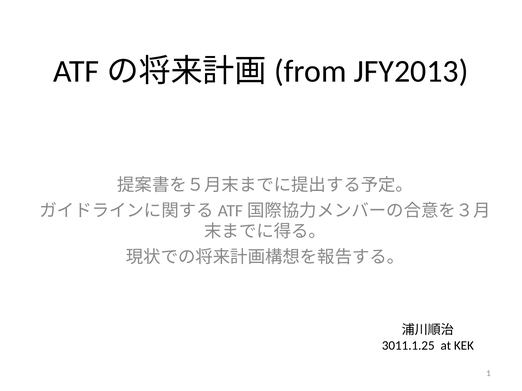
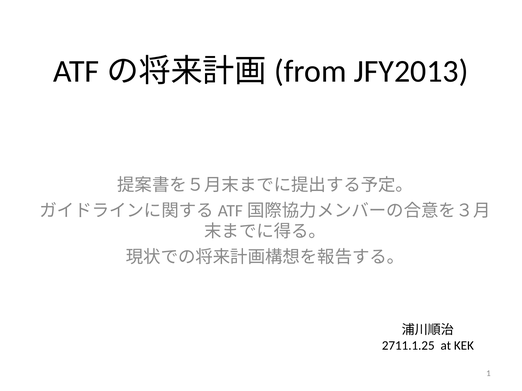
3011.1.25: 3011.1.25 -> 2711.1.25 (408, 346)
